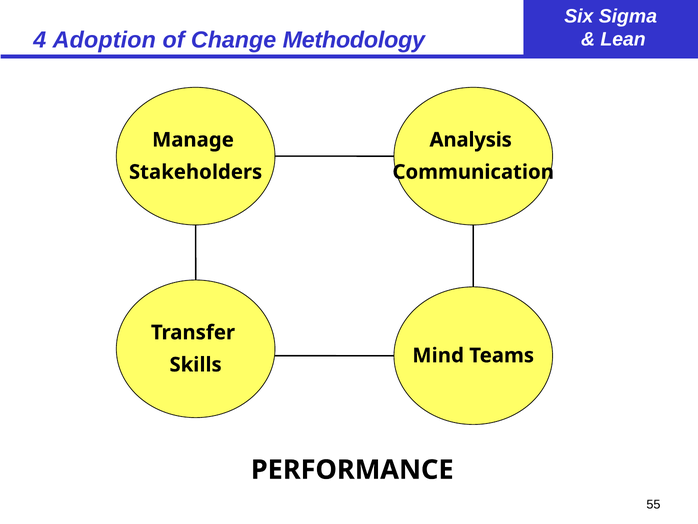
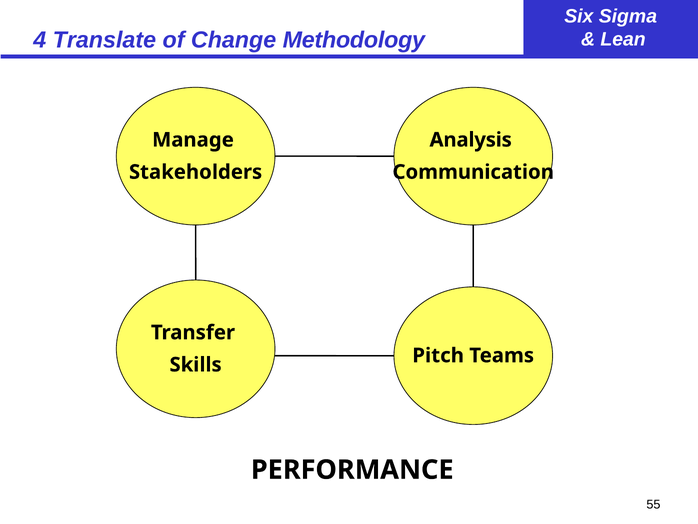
Adoption: Adoption -> Translate (104, 40)
Mind: Mind -> Pitch (438, 355)
